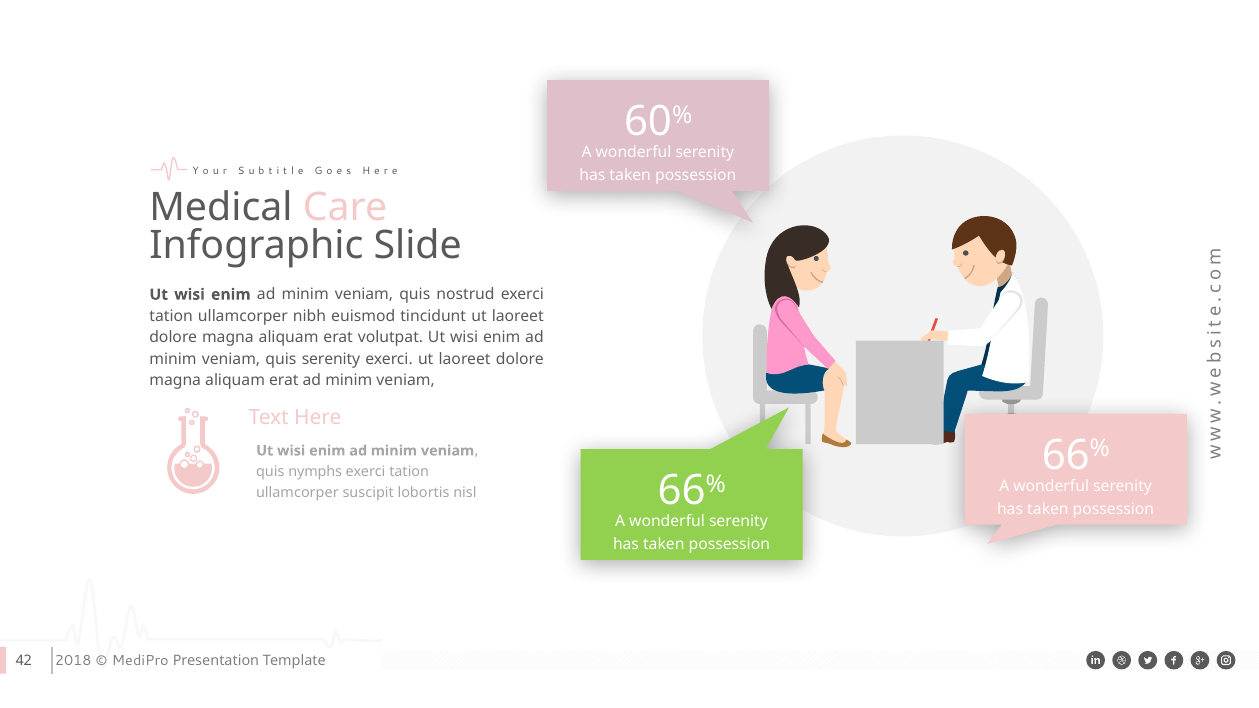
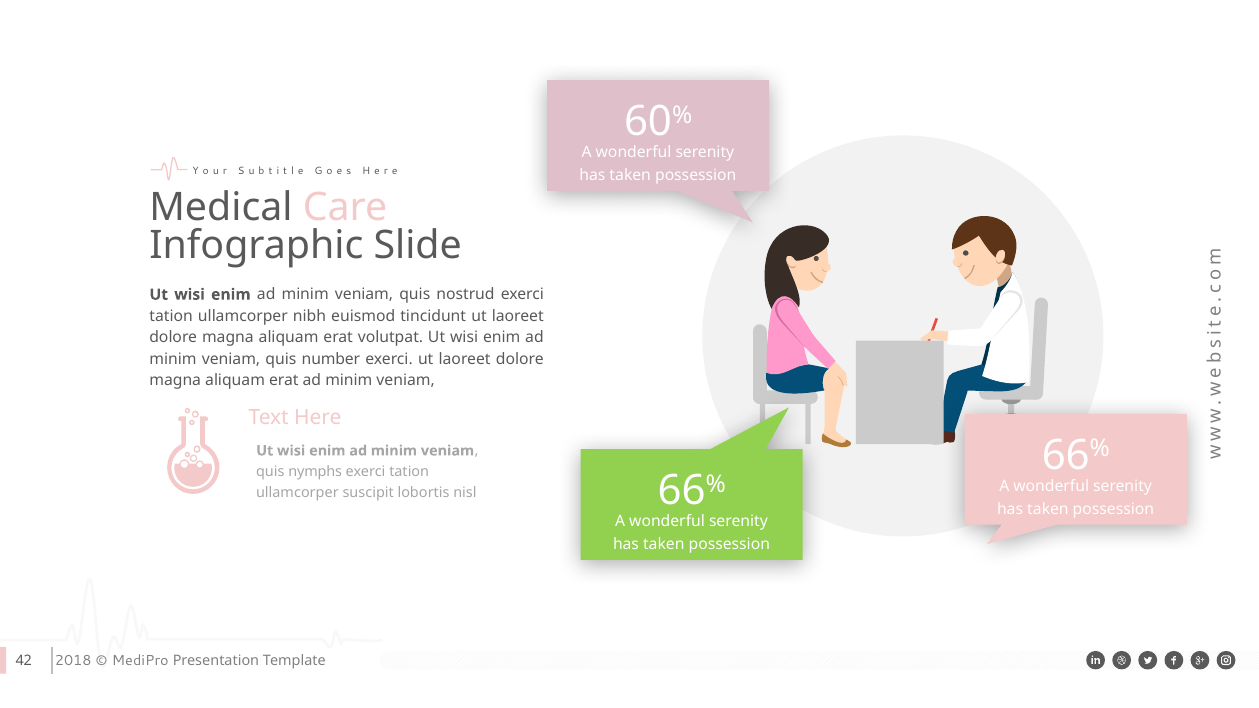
quis serenity: serenity -> number (331, 359)
